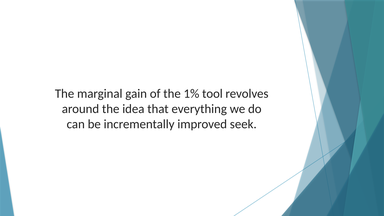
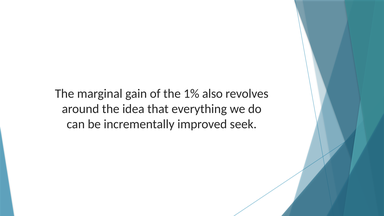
tool: tool -> also (212, 94)
